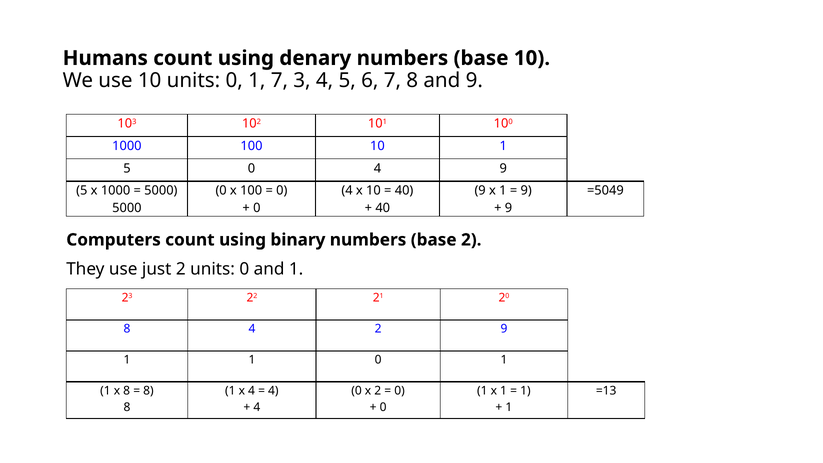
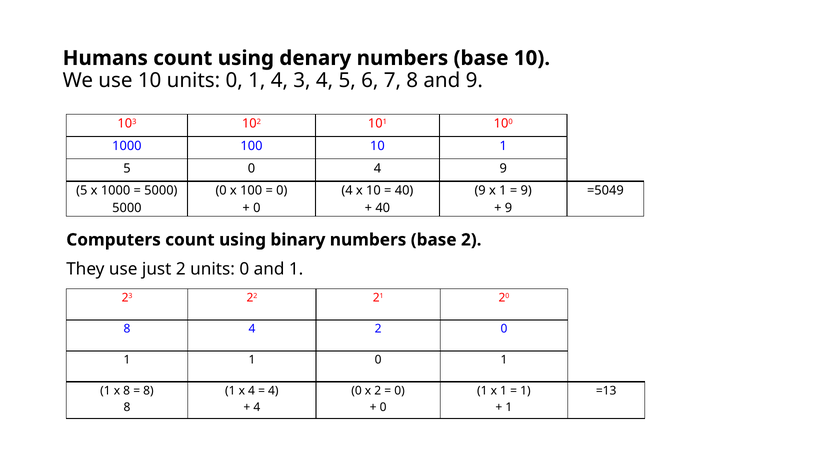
1 7: 7 -> 4 (279, 80)
2 9: 9 -> 0 (504, 329)
